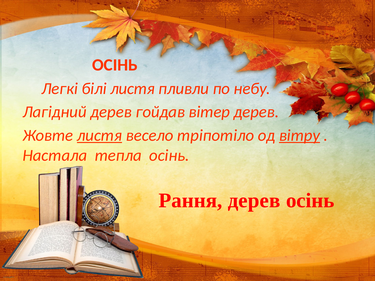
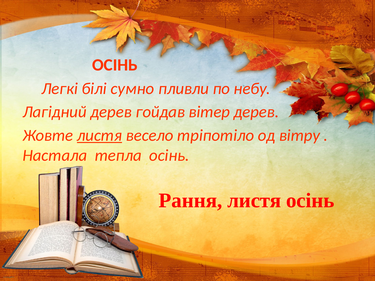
білі листя: листя -> сумно (132, 89)
вітру underline: present -> none (299, 135)
Рання дерев: дерев -> листя (254, 201)
